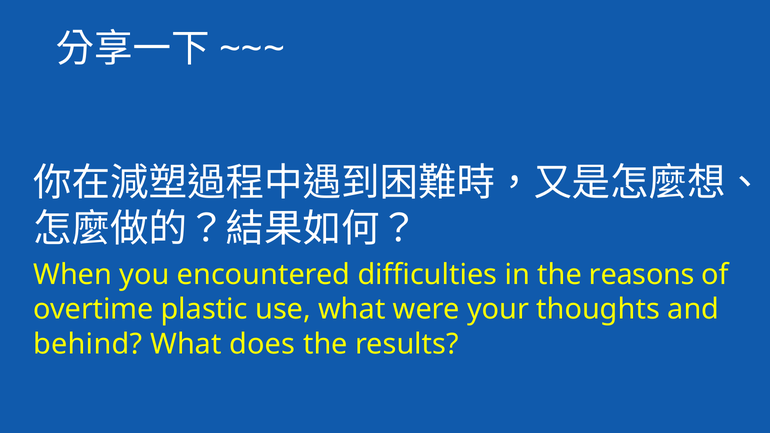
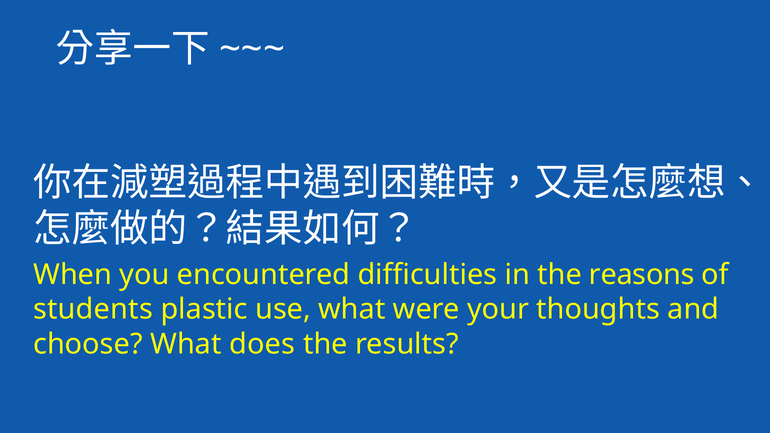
overtime: overtime -> students (93, 309)
behind: behind -> choose (88, 344)
